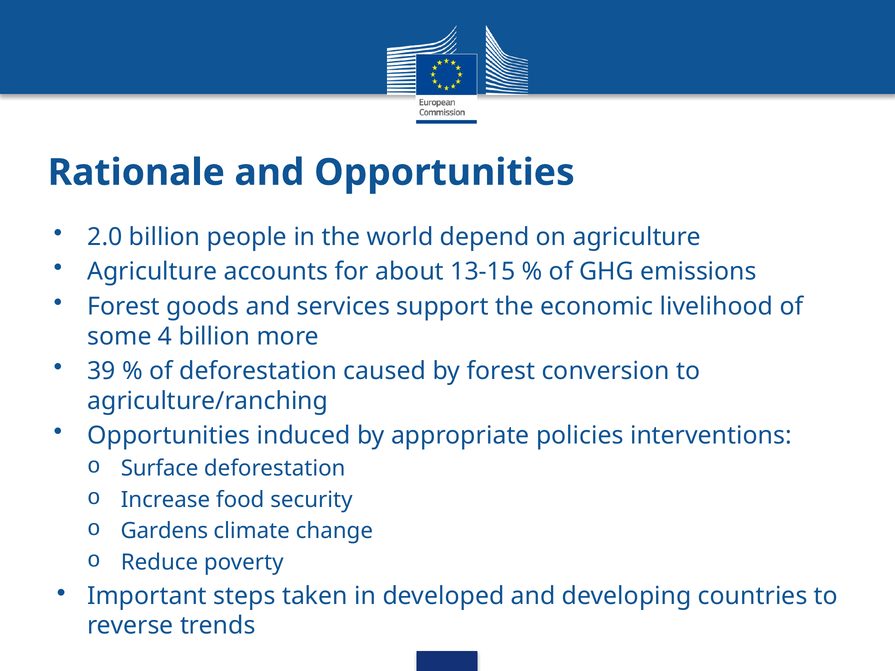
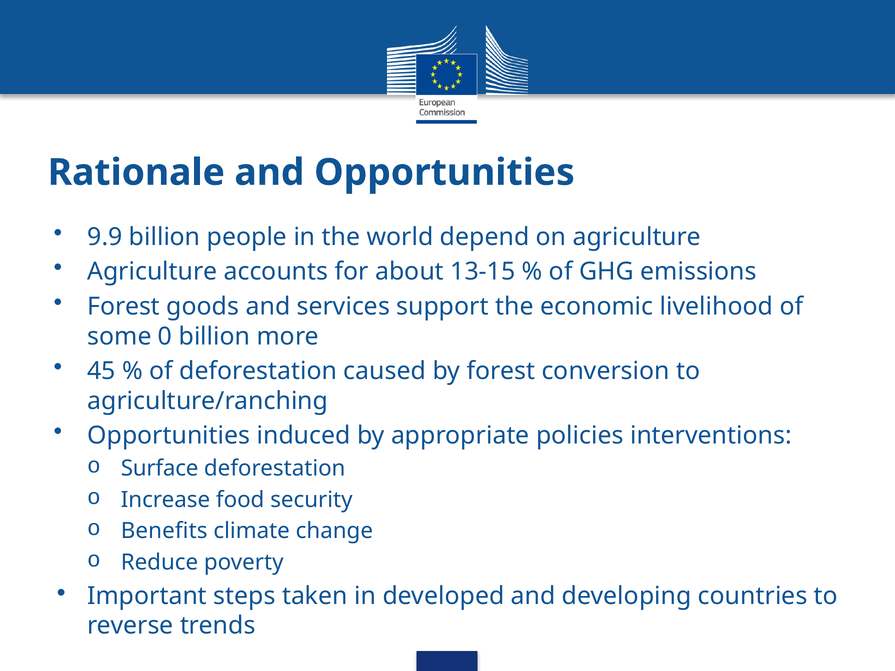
2.0: 2.0 -> 9.9 (105, 237)
4: 4 -> 0 (165, 336)
39: 39 -> 45 (101, 371)
Gardens: Gardens -> Benefits (164, 531)
